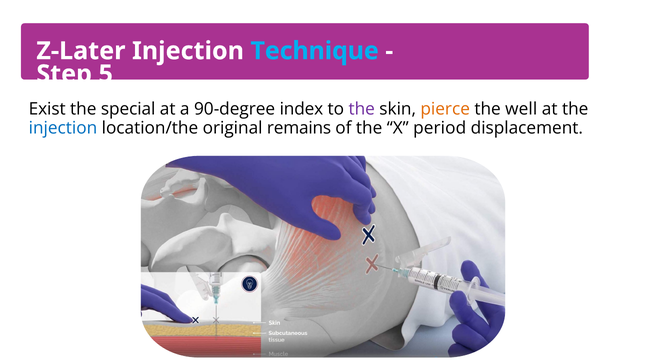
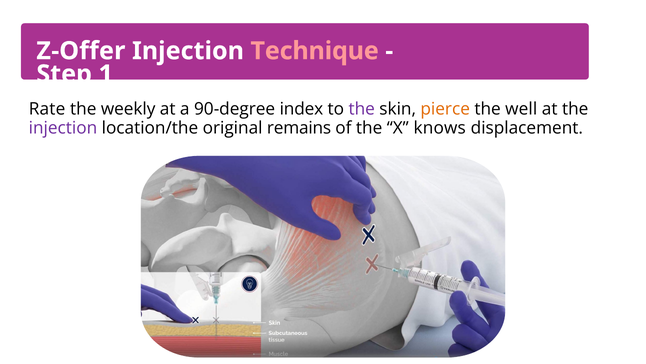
Z-Later: Z-Later -> Z-Offer (81, 51)
Technique colour: light blue -> pink (315, 51)
5: 5 -> 1 (106, 74)
Exist: Exist -> Rate (47, 109)
special: special -> weekly (128, 109)
injection colour: blue -> purple (63, 128)
period: period -> knows (440, 128)
